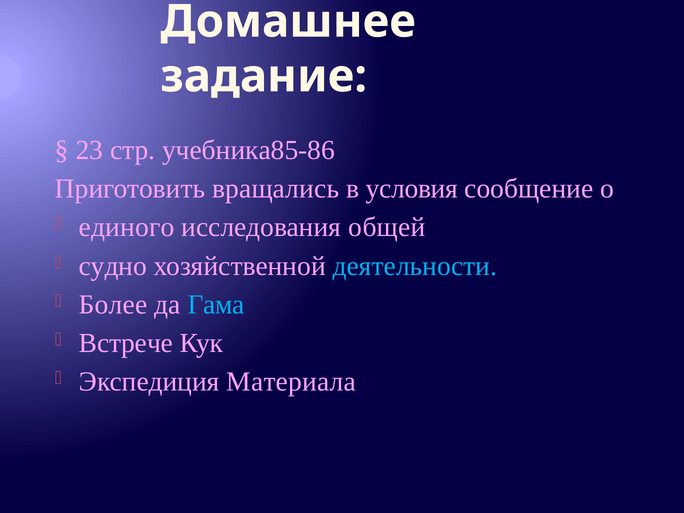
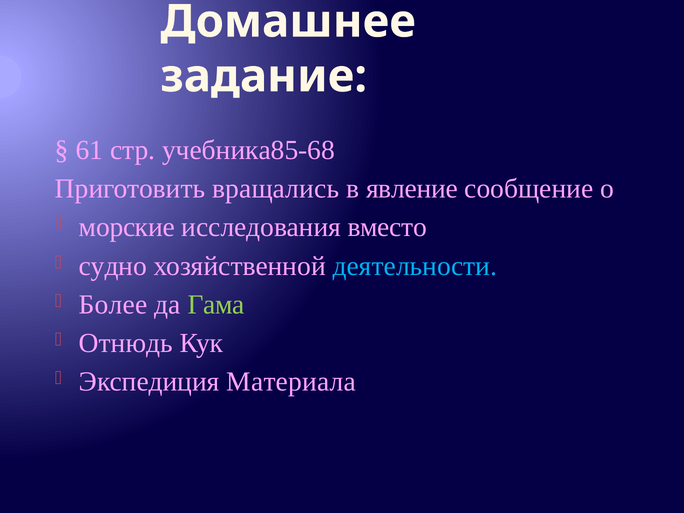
23: 23 -> 61 (89, 150)
учебника85-86: учебника85-86 -> учебника85-68 (249, 150)
условия: условия -> явление (412, 189)
единого: единого -> морские (127, 227)
общей: общей -> вместо (387, 227)
Гама colour: light blue -> light green (216, 305)
Встрече: Встрече -> Отнюдь (126, 343)
